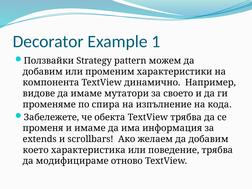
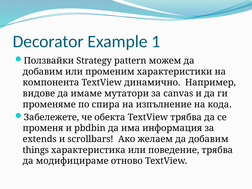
своето: своето -> canvas (178, 94)
и имаме: имаме -> pbdbin (90, 128)
което: което -> things (36, 150)
